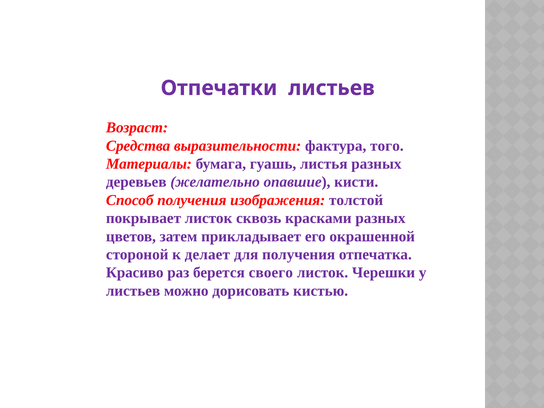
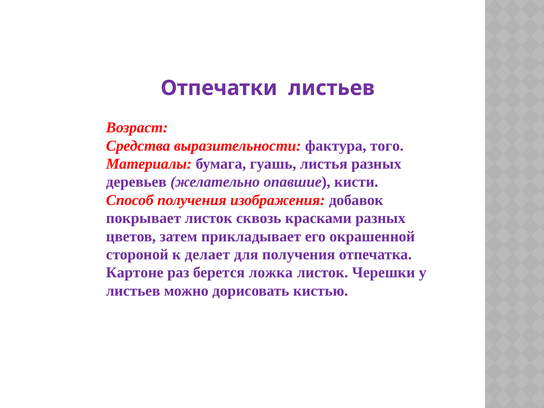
толстой: толстой -> добавок (356, 200)
Красиво: Красиво -> Картоне (135, 273)
своего: своего -> ложка (271, 273)
